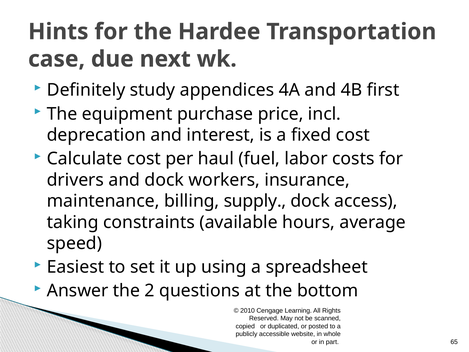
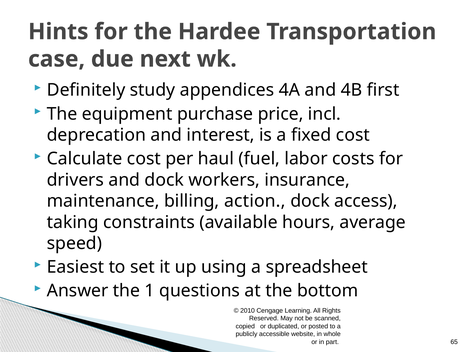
supply: supply -> action (255, 201)
2: 2 -> 1 (150, 291)
